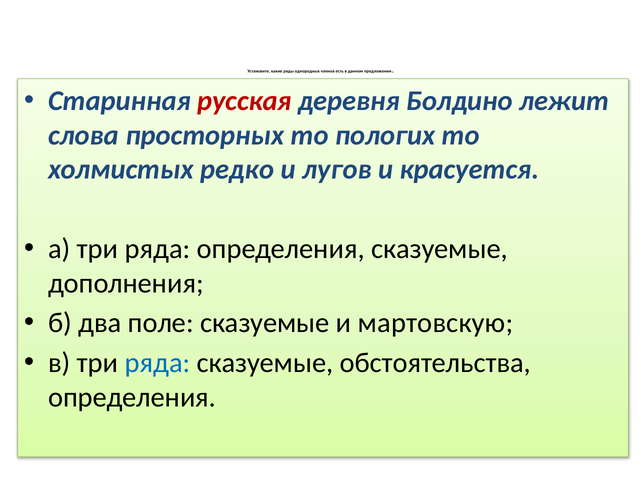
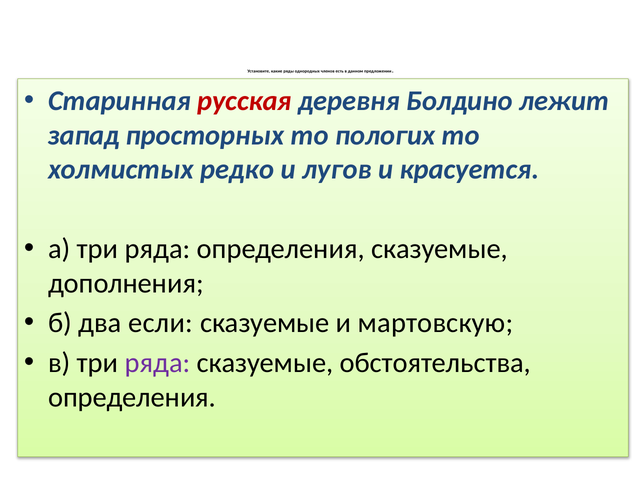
слова: слова -> запад (84, 135)
поле: поле -> если (161, 324)
ряда colour: blue -> purple (157, 364)
